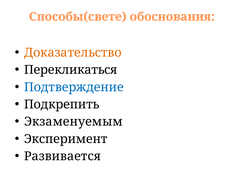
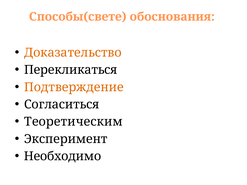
Подтверждение colour: blue -> orange (74, 87)
Подкрепить: Подкрепить -> Согласиться (62, 105)
Экзаменуемым: Экзаменуемым -> Теоретическим (73, 122)
Развивается: Развивается -> Необходимо (63, 156)
